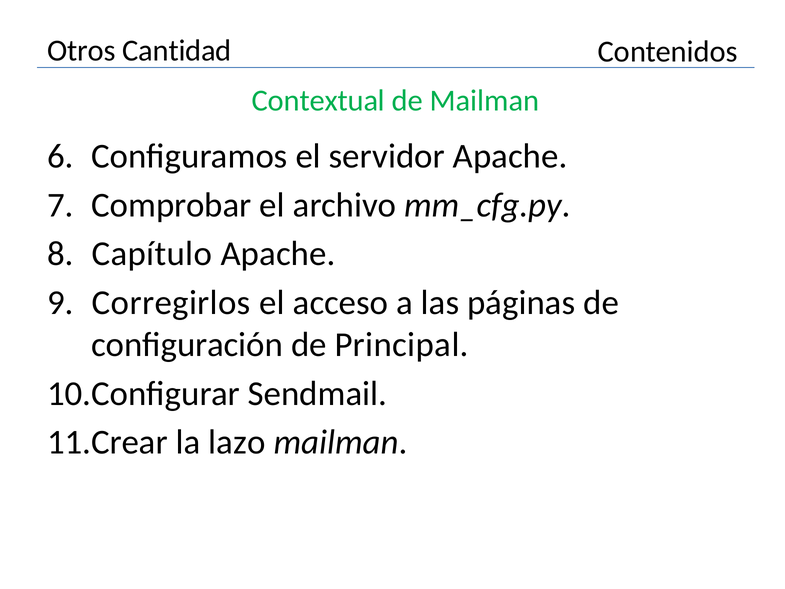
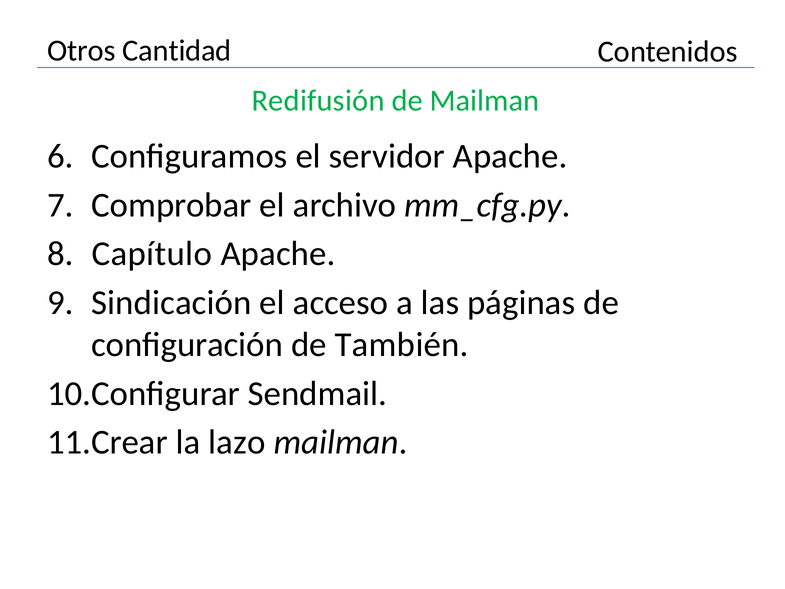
Contextual: Contextual -> Redifusión (318, 101)
Corregirlos: Corregirlos -> Sindicación (171, 303)
Principal: Principal -> También (402, 345)
